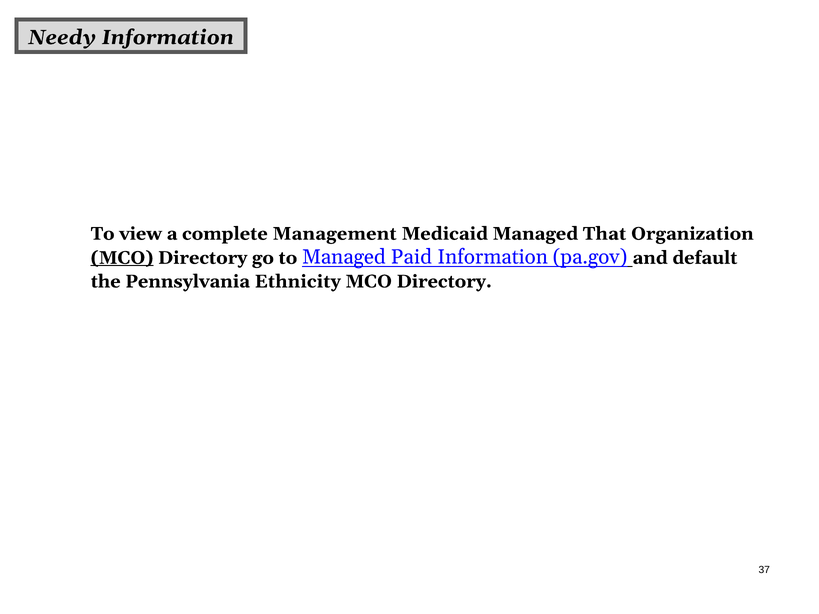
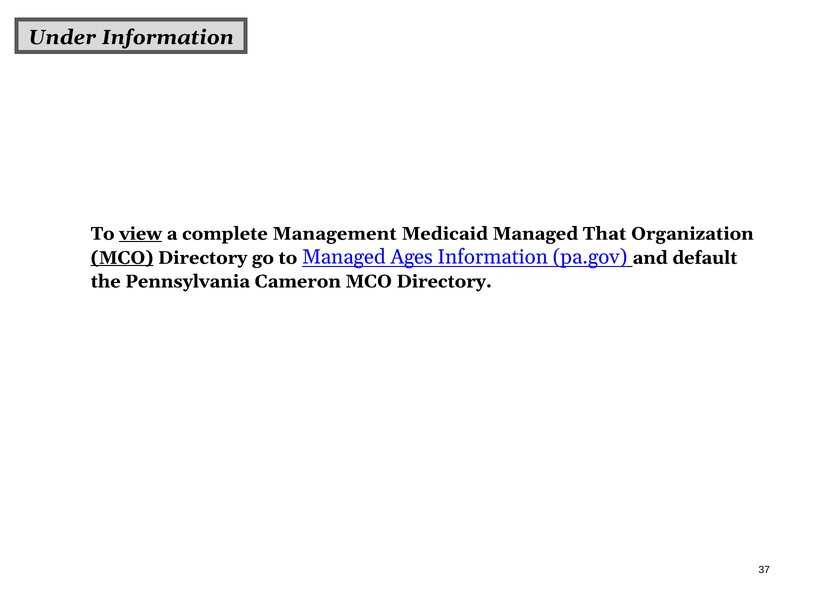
Needy: Needy -> Under (62, 37)
view underline: none -> present (141, 234)
Paid: Paid -> Ages (412, 257)
Ethnicity: Ethnicity -> Cameron (298, 282)
